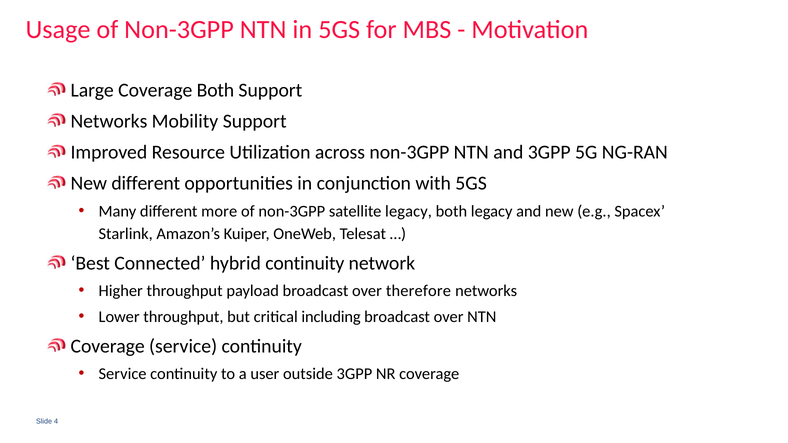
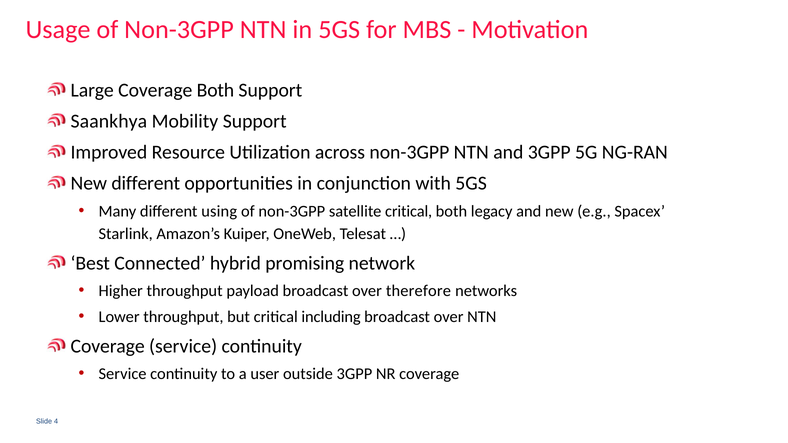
Networks: Networks -> Saankhya (109, 121)
more: more -> using (219, 211)
satellite legacy: legacy -> critical (409, 211)
hybrid continuity: continuity -> promising (305, 263)
